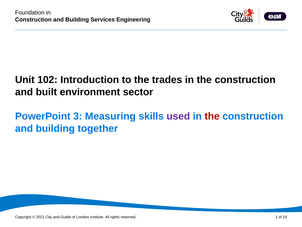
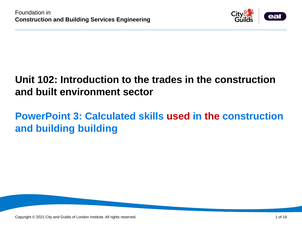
Measuring: Measuring -> Calculated (110, 116)
used colour: purple -> red (178, 116)
building together: together -> building (98, 128)
